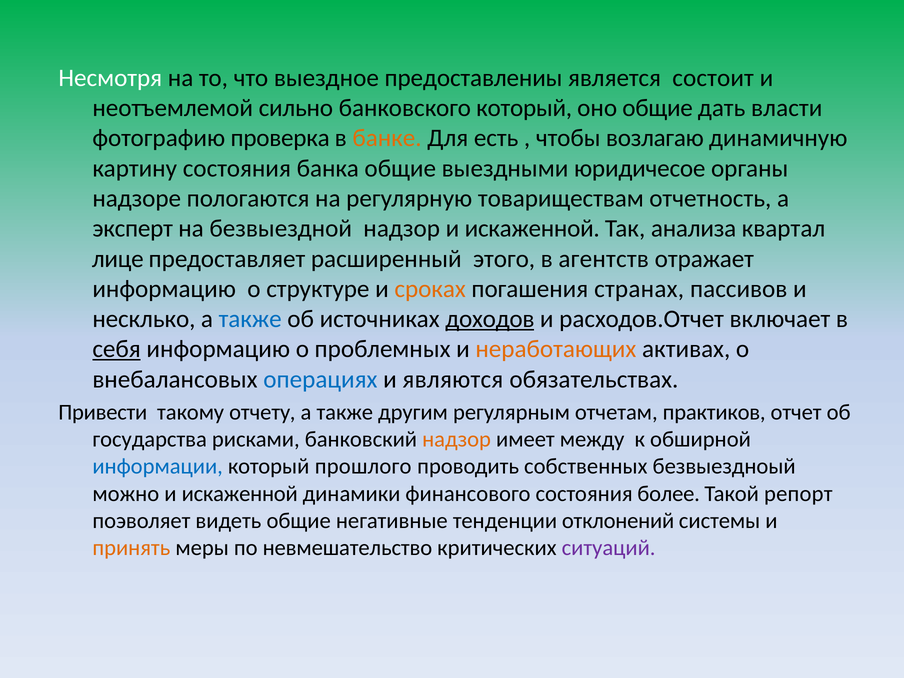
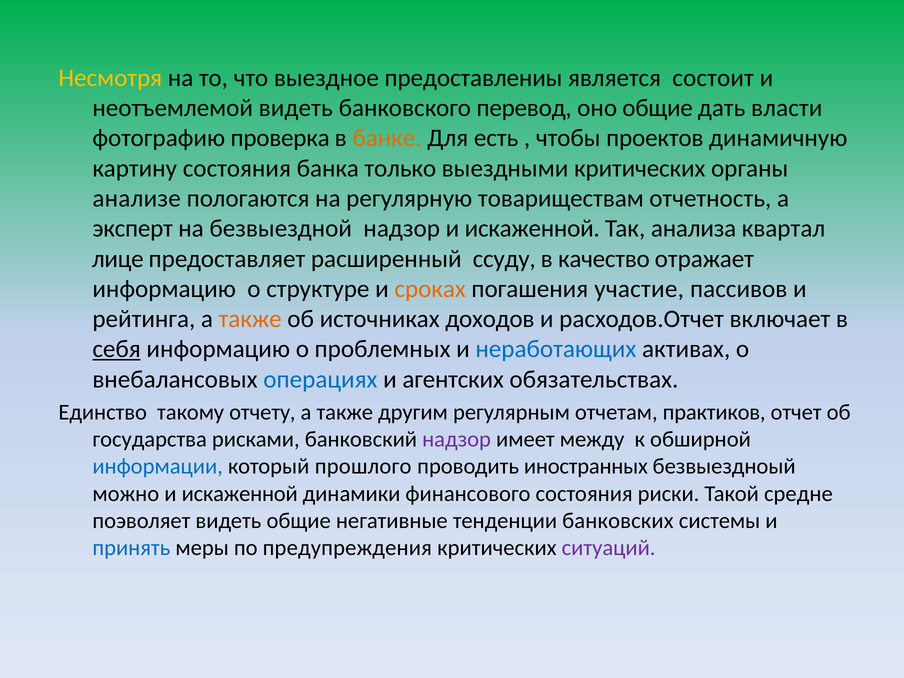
Несмотря colour: white -> yellow (110, 78)
неотъемлемой сильно: сильно -> видеть (296, 108)
банковского который: который -> перевод (524, 108)
возлагаю: возлагаю -> проектов (655, 138)
банка общие: общие -> только (400, 168)
выездными юридичесое: юридичесое -> критических (640, 168)
надзоре: надзоре -> анализе (137, 198)
этого: этого -> ссуду (504, 259)
агентств: агентств -> качество (604, 259)
странах: странах -> участие (639, 289)
несклько: несклько -> рейтинга (144, 319)
также colour: blue -> orange (250, 319)
доходов underline: present -> none (490, 319)
неработающих colour: orange -> blue (556, 349)
являются: являются -> агентских (453, 379)
Привести: Привести -> Единство (103, 412)
надзор colour: orange -> purple (457, 439)
собственных: собственных -> иностранных (586, 467)
более: более -> риски (669, 494)
репорт: репорт -> средне (798, 494)
отклонений: отклонений -> банковских (618, 521)
принять colour: orange -> blue (131, 548)
невмешательство: невмешательство -> предупреждения (347, 548)
